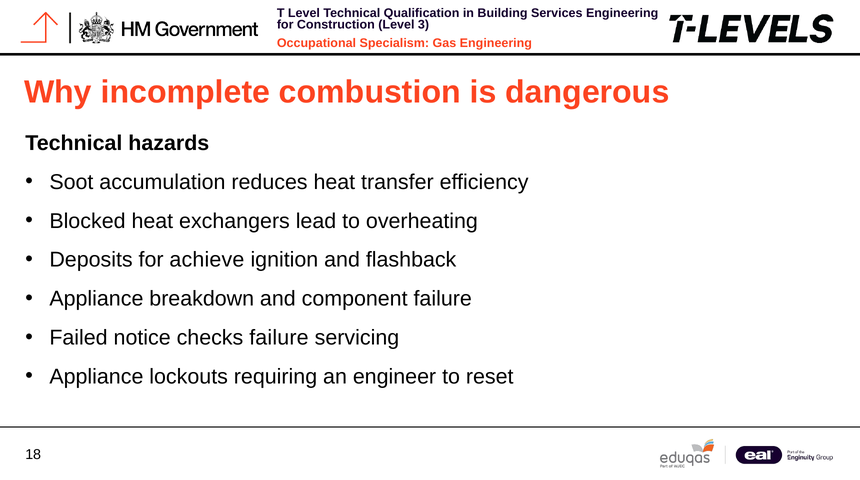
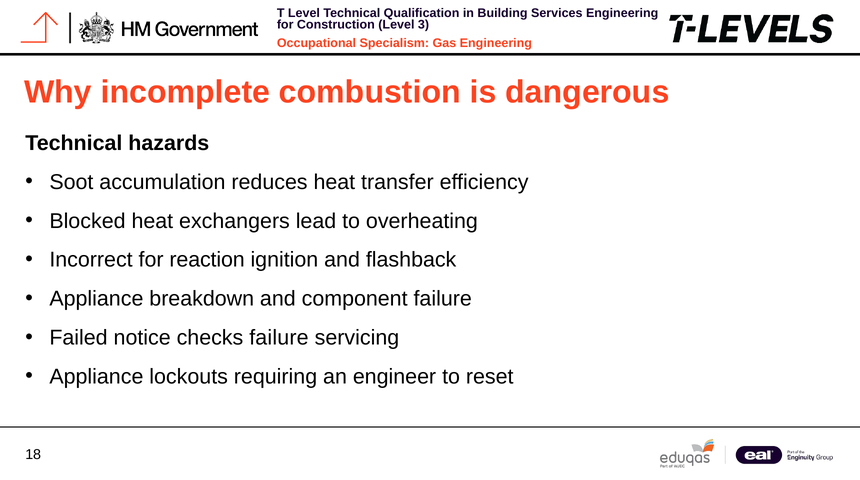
Deposits: Deposits -> Incorrect (91, 260)
achieve: achieve -> reaction (207, 260)
